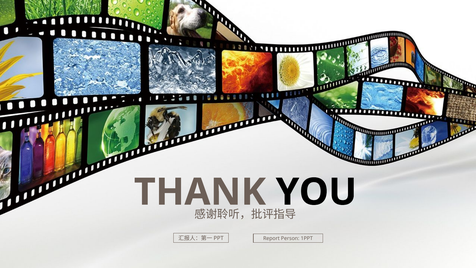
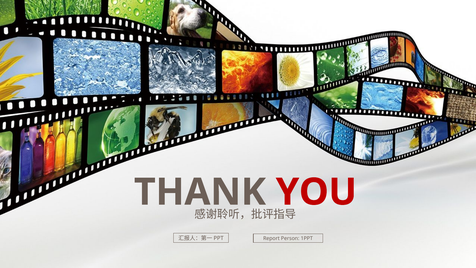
YOU colour: black -> red (316, 192)
